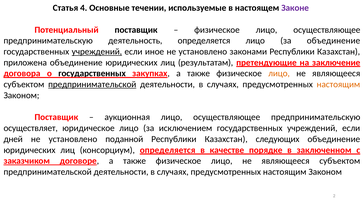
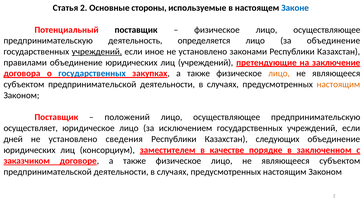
Статья 4: 4 -> 2 (84, 8)
течении: течении -> стороны (149, 8)
Законе colour: purple -> blue (295, 8)
приложена: приложена -> правилами (25, 62)
лиц результатам: результатам -> учреждений (206, 62)
государственных colour: black -> blue (92, 73)
предпринимательской underline: present -> none (92, 84)
аукционная: аукционная -> положений (127, 117)
поданной: поданной -> сведения (124, 139)
консорциум определяется: определяется -> заместителем (168, 150)
